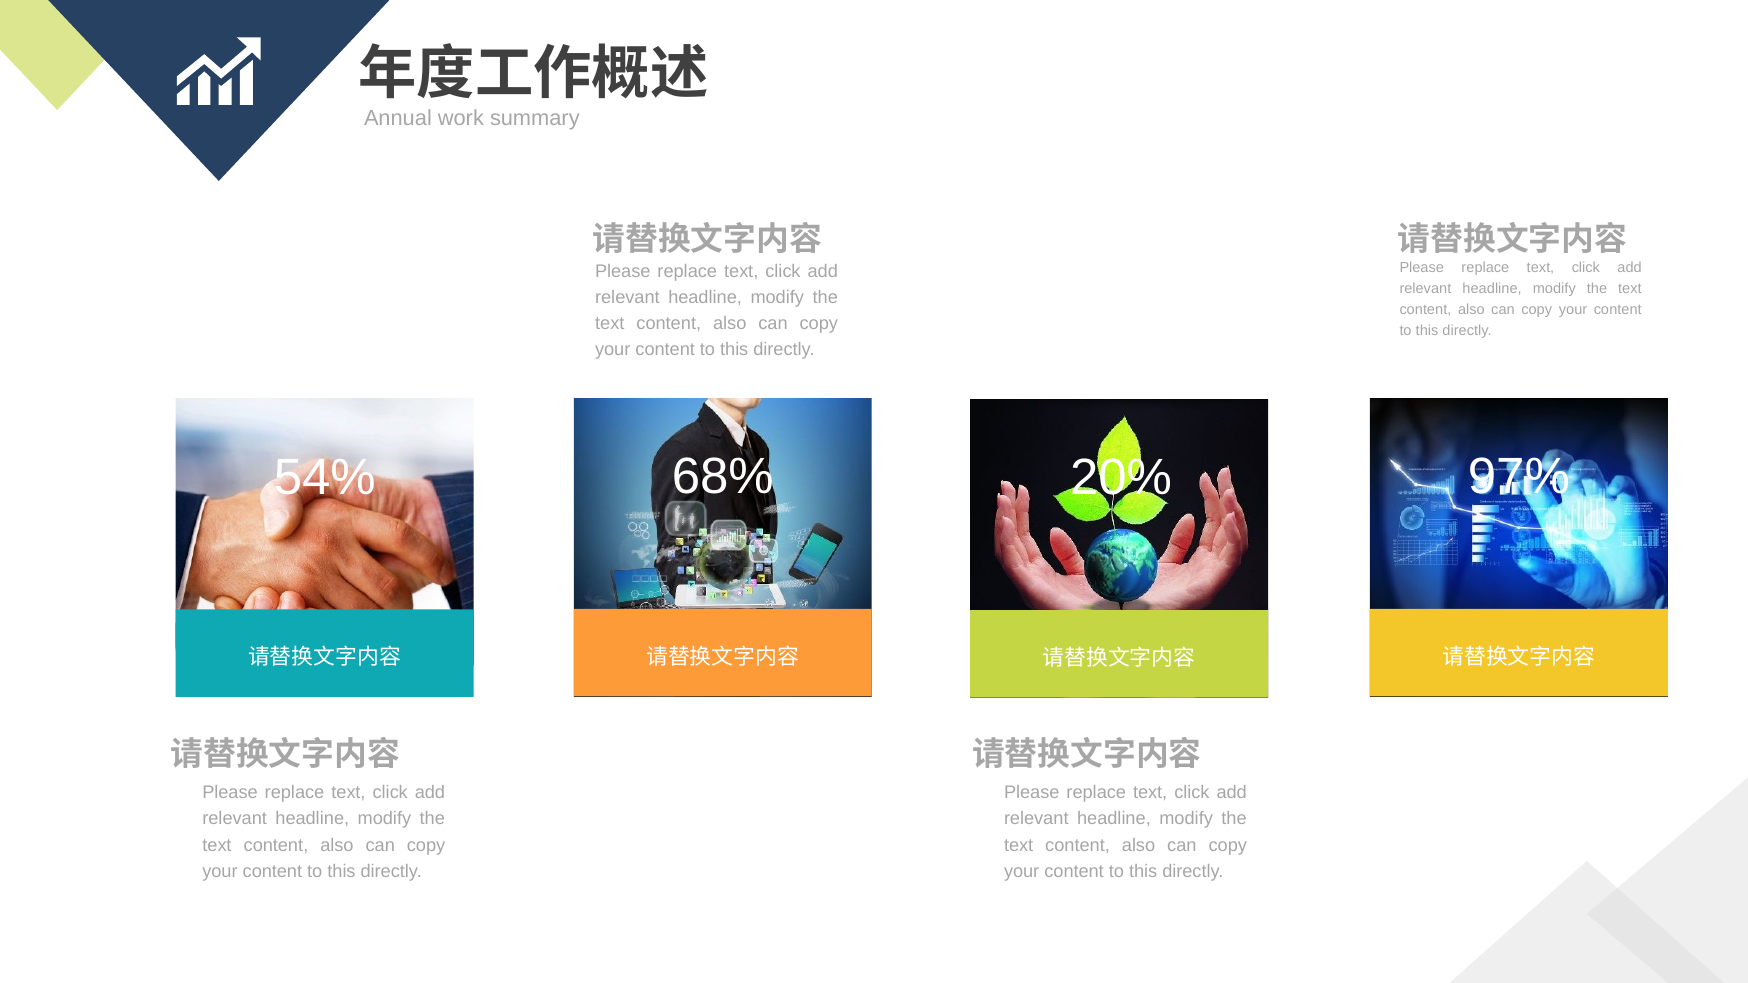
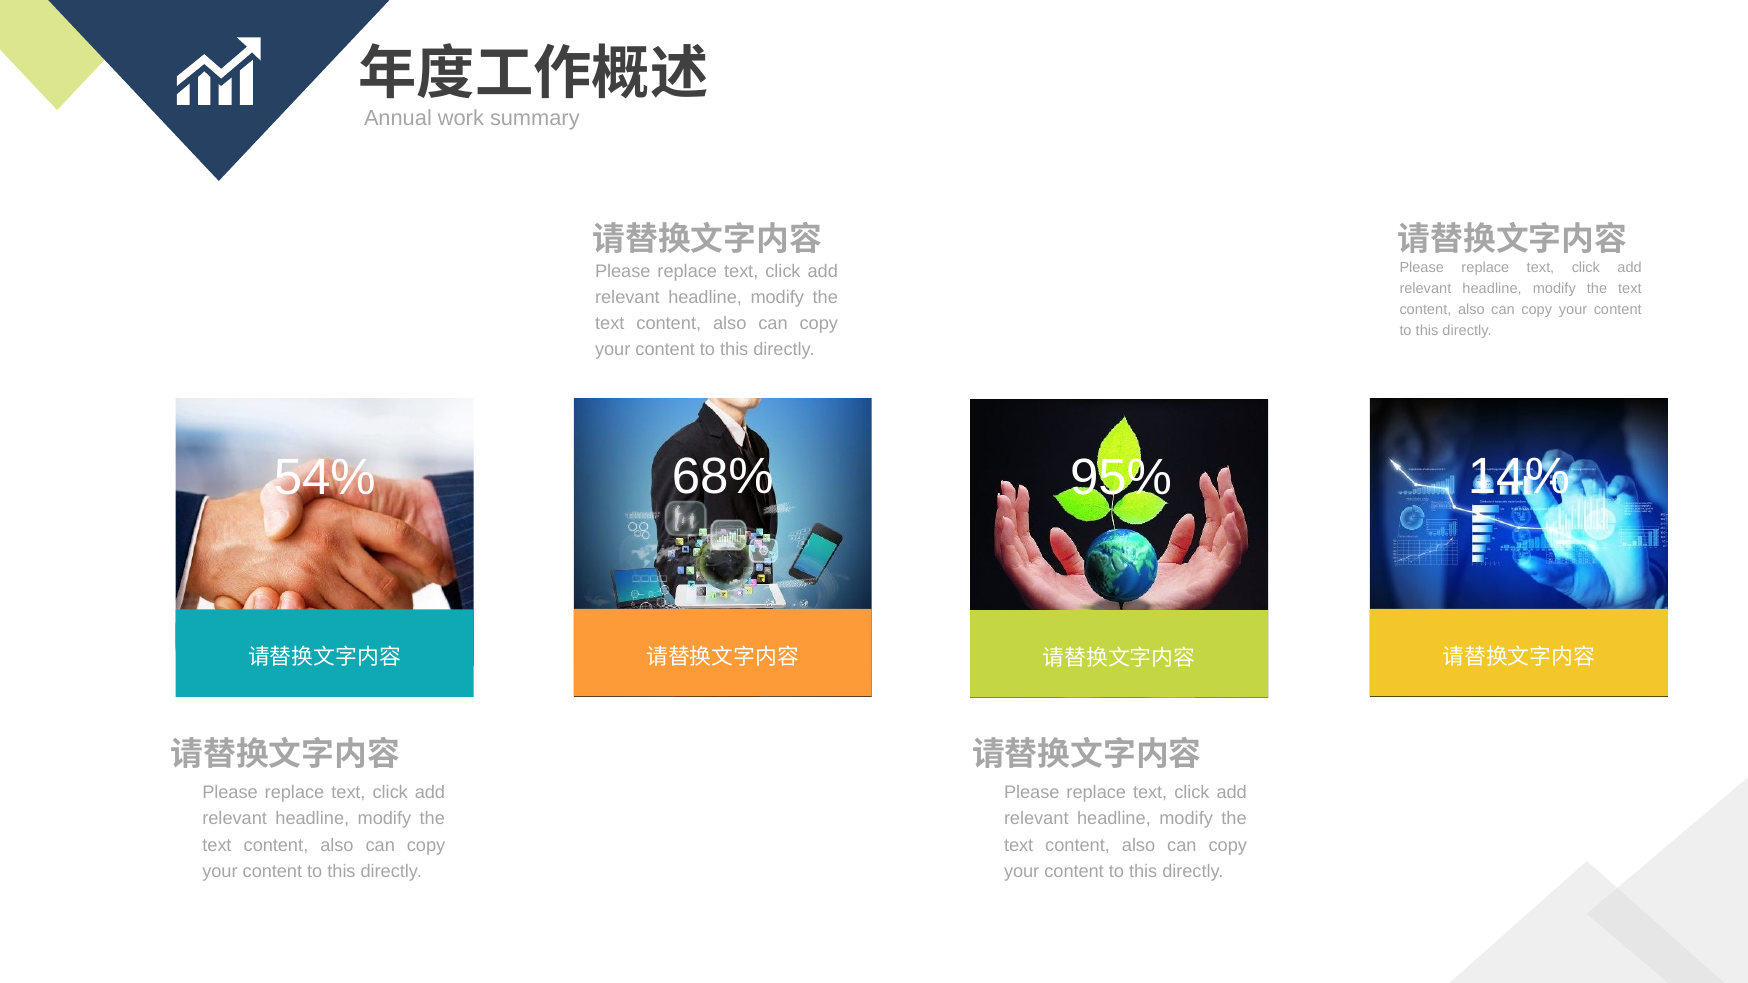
97%: 97% -> 14% (1519, 477)
20%: 20% -> 95% (1121, 478)
